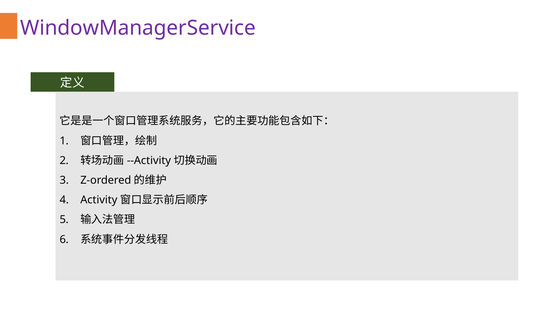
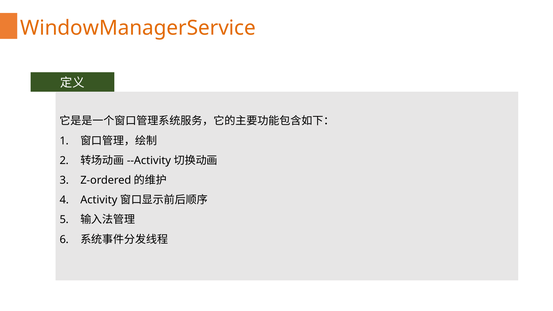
WindowManagerService colour: purple -> orange (138, 28)
